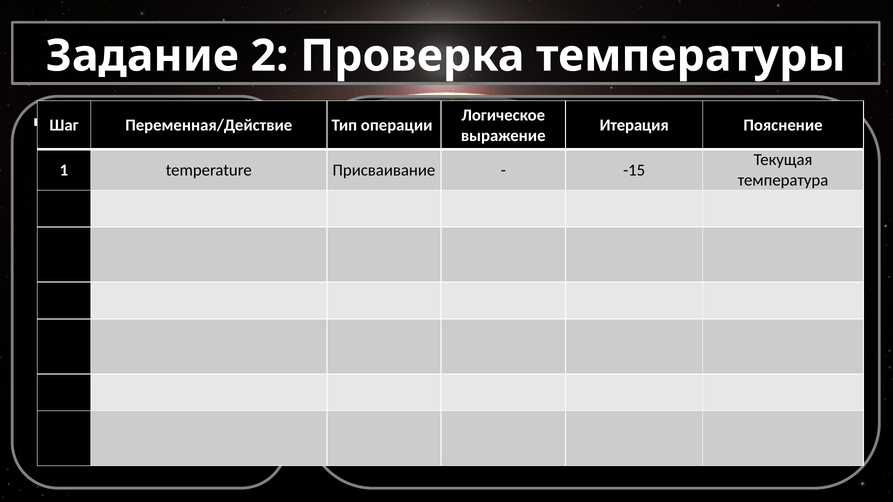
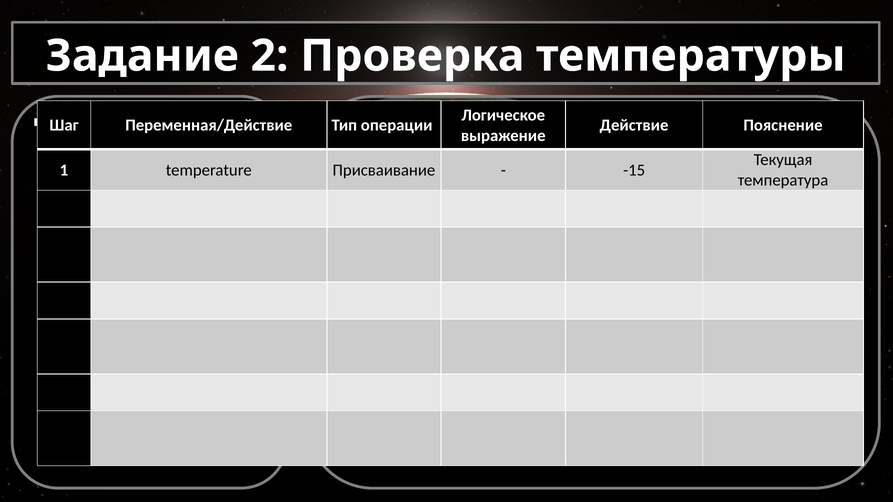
Итерация: Итерация -> Действие (634, 125)
